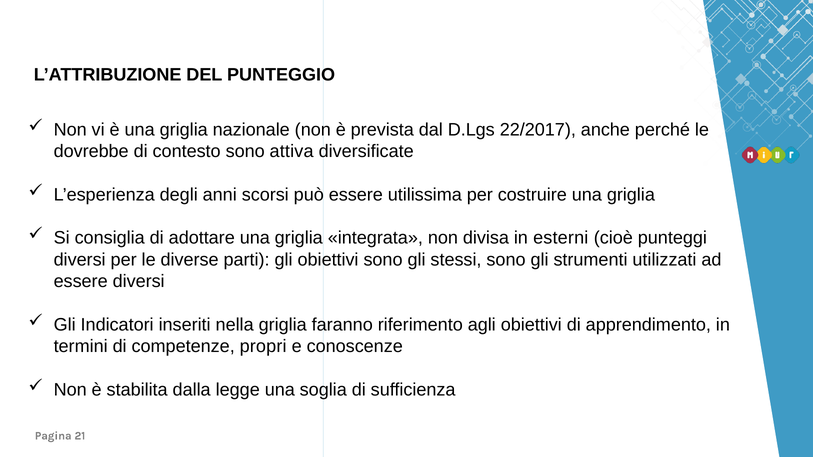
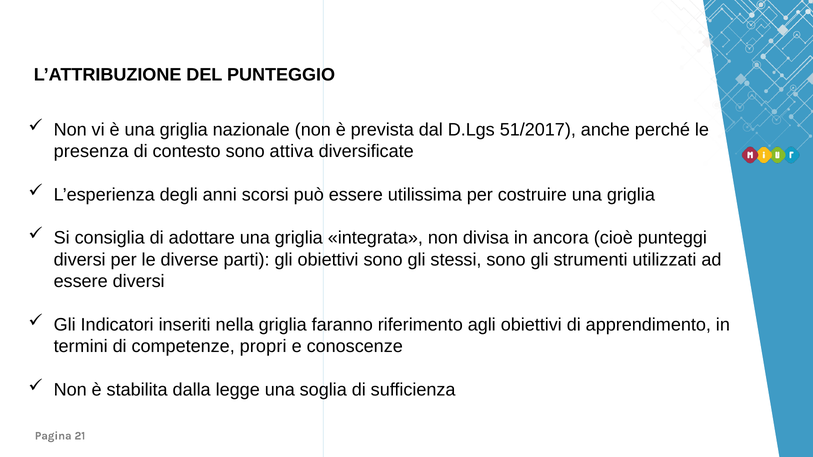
22/2017: 22/2017 -> 51/2017 (538, 130)
dovrebbe: dovrebbe -> presenza (91, 151)
esterni: esterni -> ancora (561, 238)
